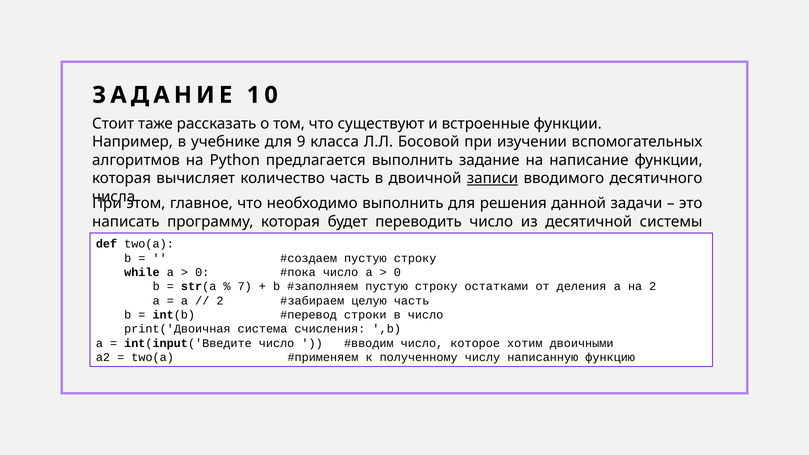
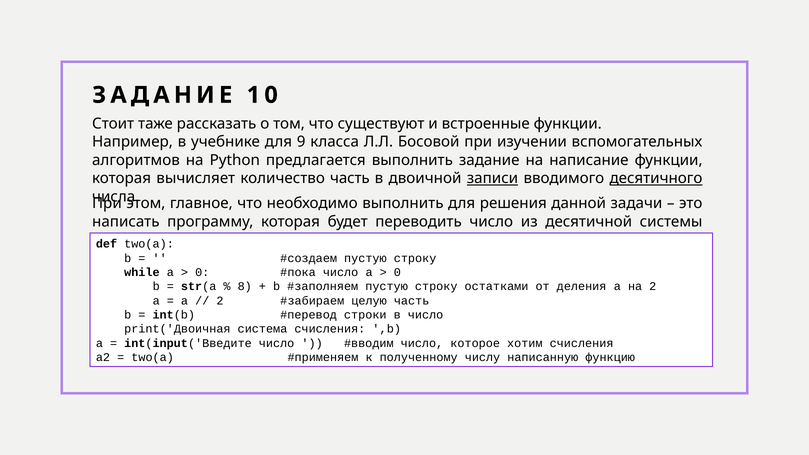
десятичного underline: none -> present (656, 178)
7: 7 -> 8 (245, 287)
хотим двоичными: двоичными -> счисления (582, 343)
